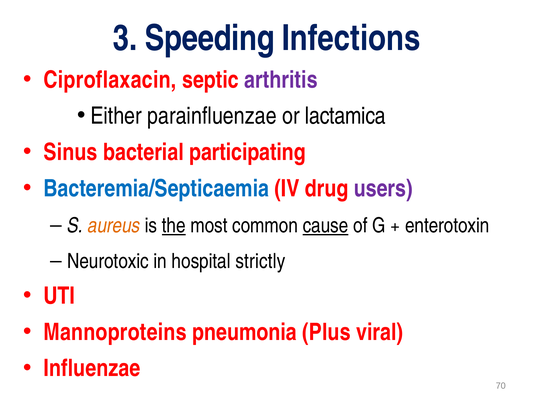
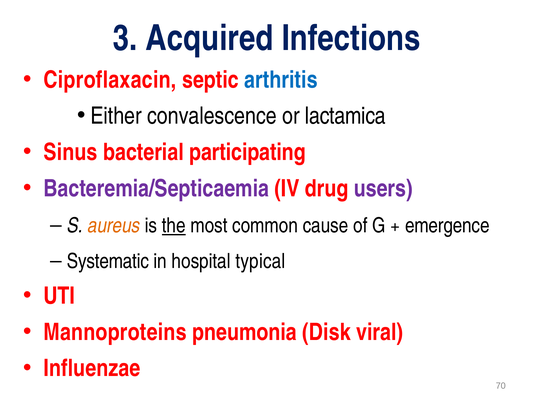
Speeding: Speeding -> Acquired (210, 38)
arthritis colour: purple -> blue (281, 80)
parainfluenzae: parainfluenzae -> convalescence (212, 116)
Bacteremia/Septicaemia colour: blue -> purple (156, 188)
cause underline: present -> none (326, 225)
enterotoxin: enterotoxin -> emergence (447, 225)
Neurotoxic: Neurotoxic -> Systematic (108, 261)
strictly: strictly -> typical (260, 261)
Plus: Plus -> Disk (326, 332)
